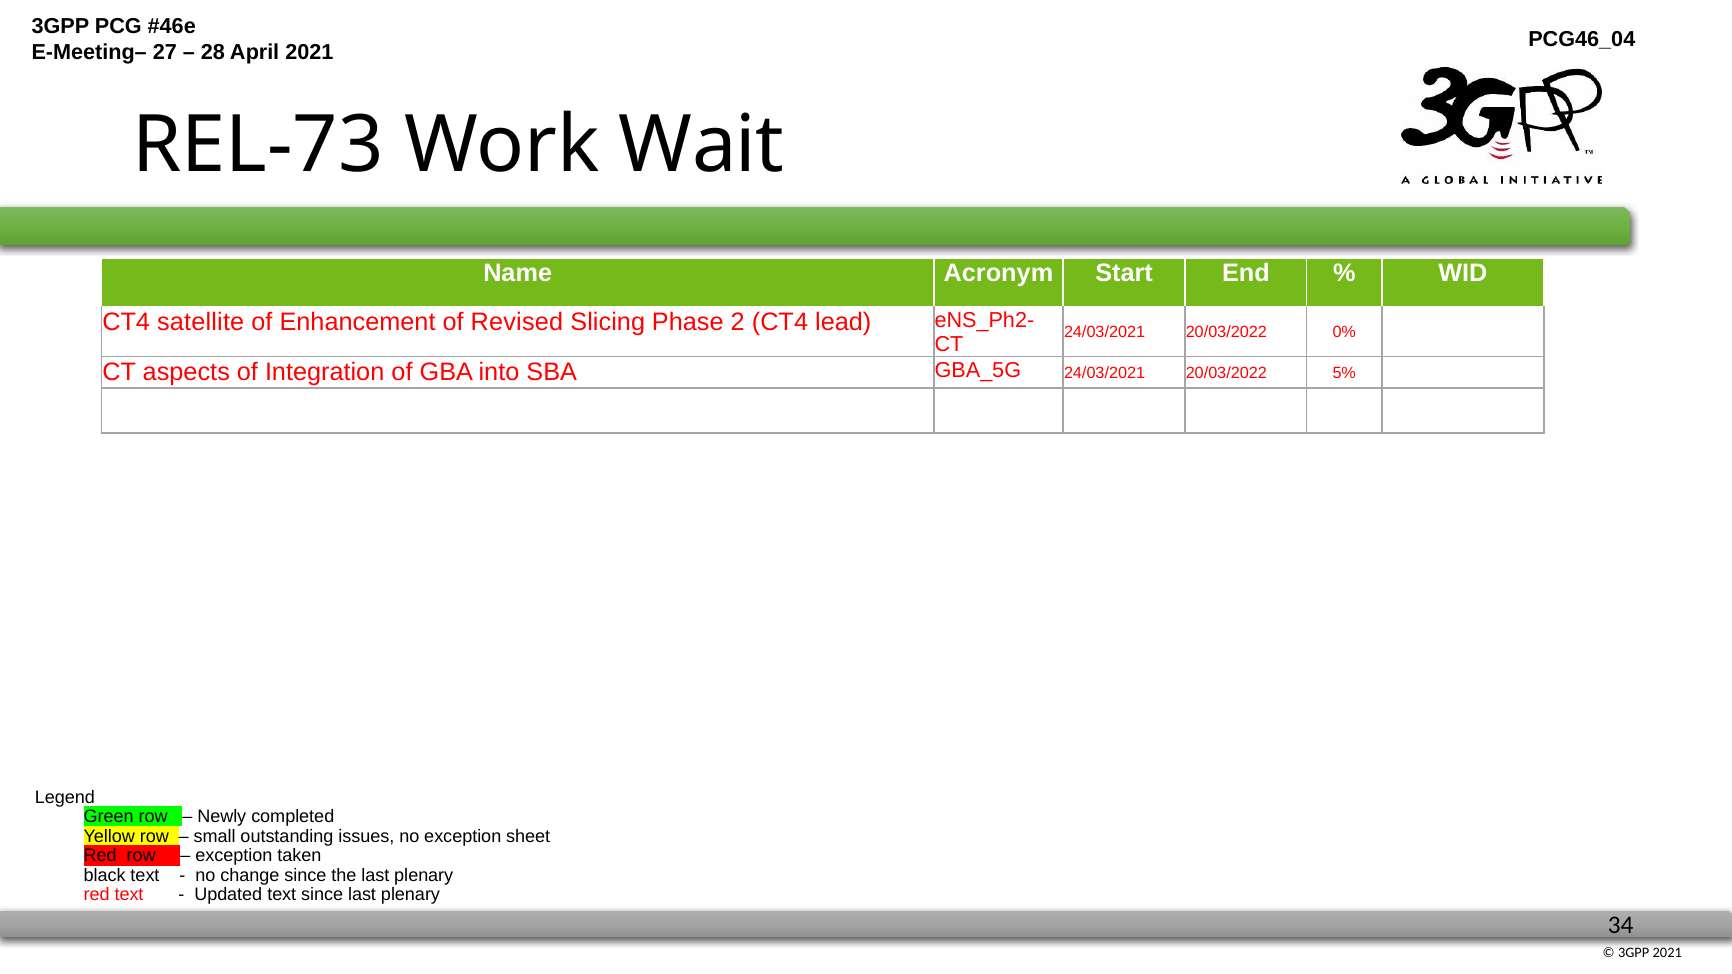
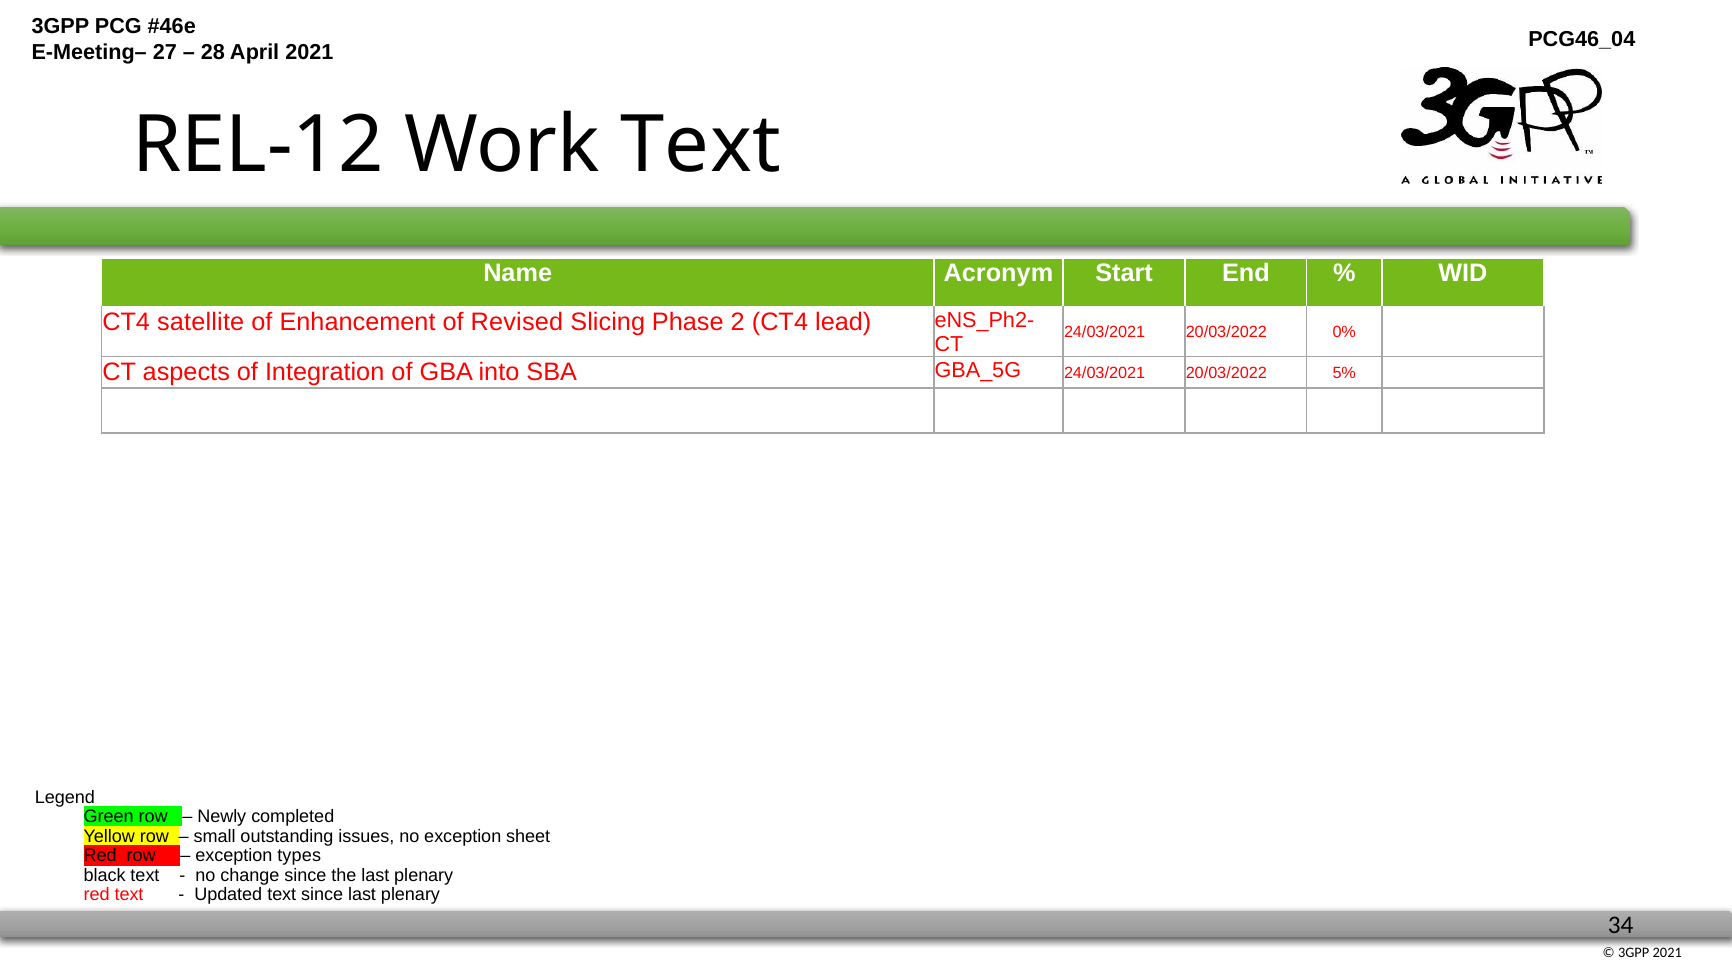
REL-73: REL-73 -> REL-12 (258, 145)
Work Wait: Wait -> Text (701, 145)
taken: taken -> types (299, 856)
